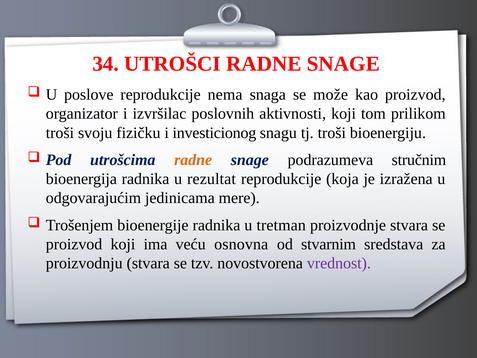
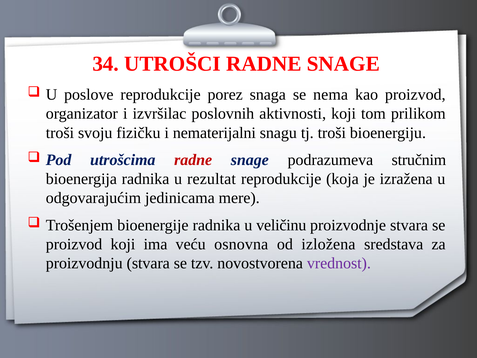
nema: nema -> porez (225, 95)
može: može -> nema (331, 95)
investicionog: investicionog -> nematerijalni (214, 133)
radne colour: orange -> red (193, 160)
tretman: tretman -> veličinu (281, 225)
stvarnim: stvarnim -> izložena (328, 244)
